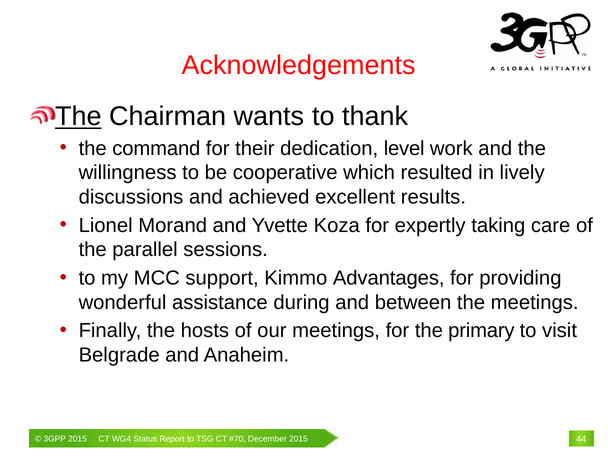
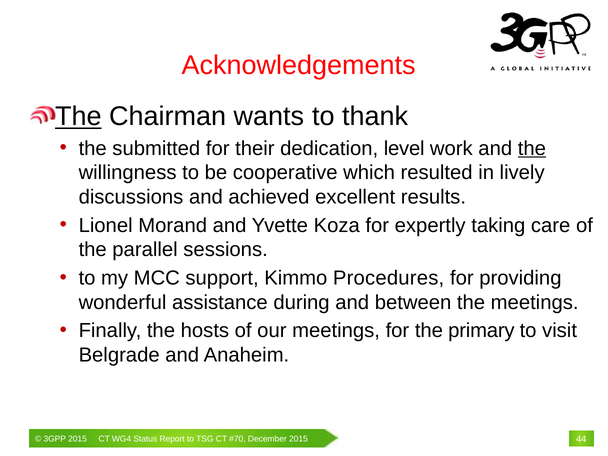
command: command -> submitted (156, 148)
the underline: none -> present (532, 148)
Advantages: Advantages -> Procedures (389, 278)
